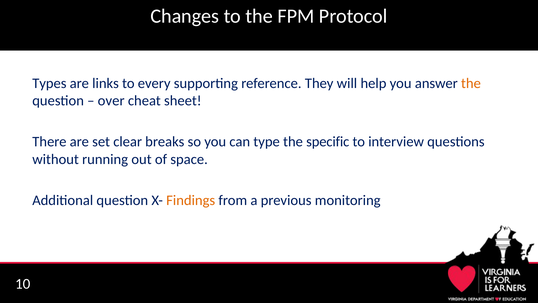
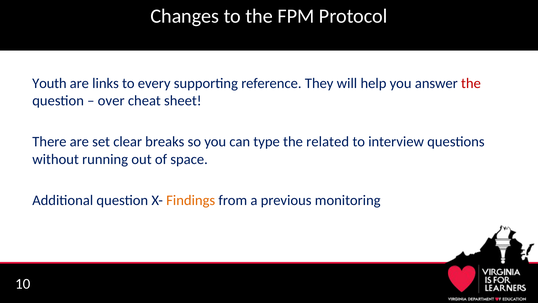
Types: Types -> Youth (49, 83)
the colour: orange -> red (471, 83)
specific: specific -> related (328, 142)
